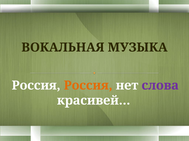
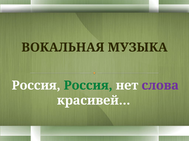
Россия colour: orange -> green (88, 86)
